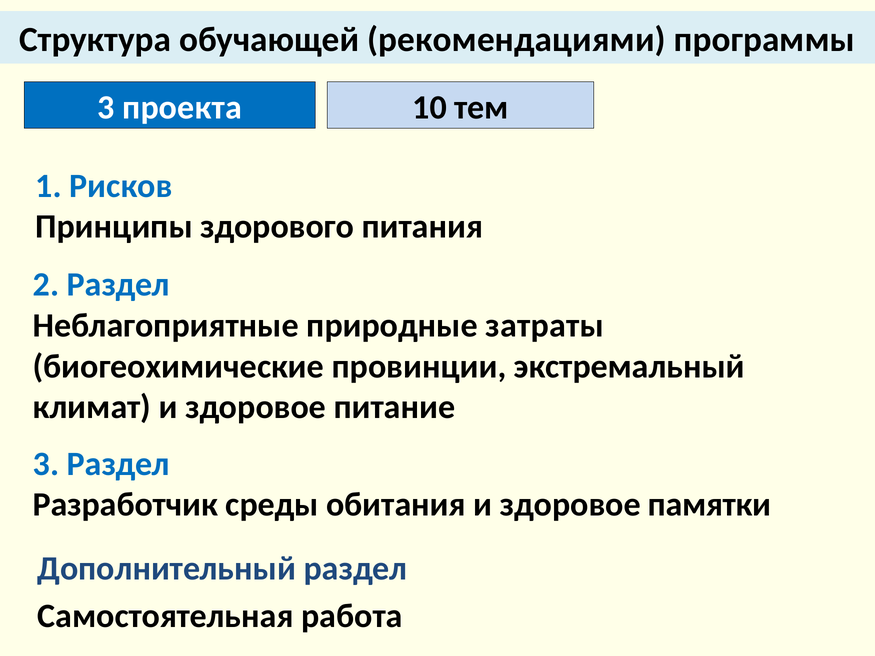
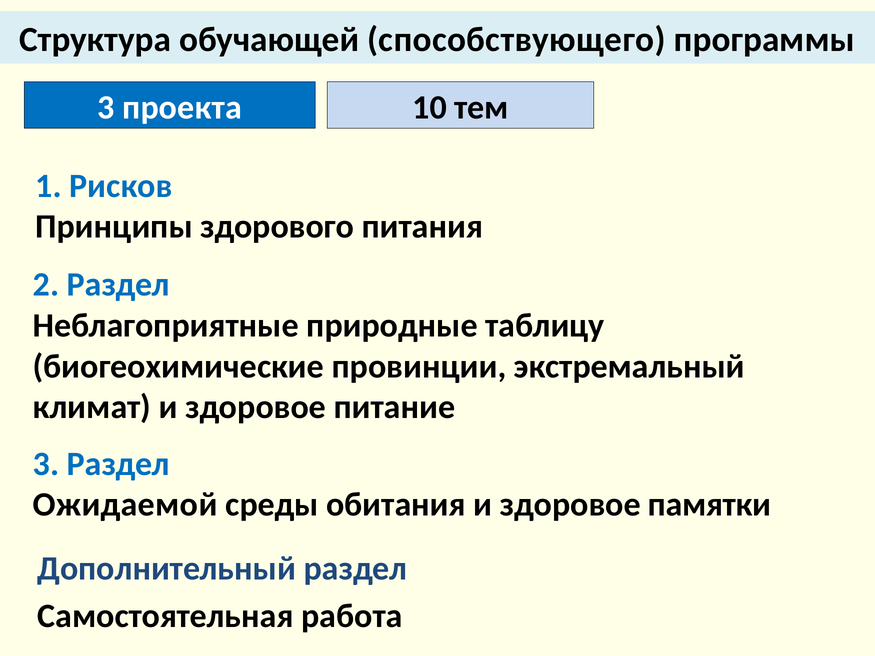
рекомендациями: рекомендациями -> способствующего (516, 40)
затраты: затраты -> таблицу (545, 326)
Разработчик: Разработчик -> Ожидаемой (125, 505)
